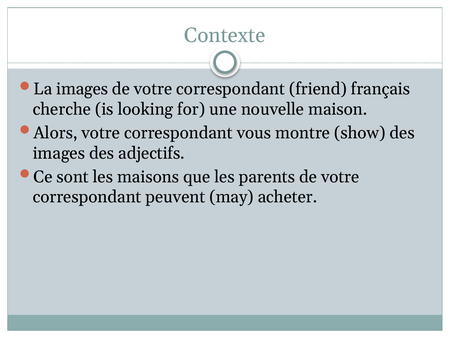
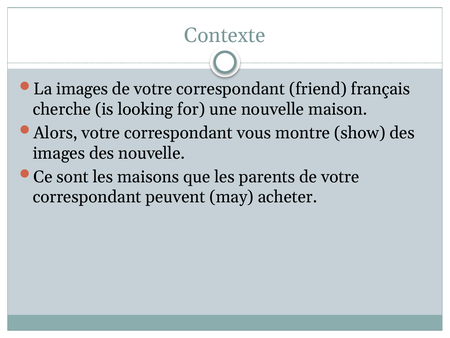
des adjectifs: adjectifs -> nouvelle (152, 153)
